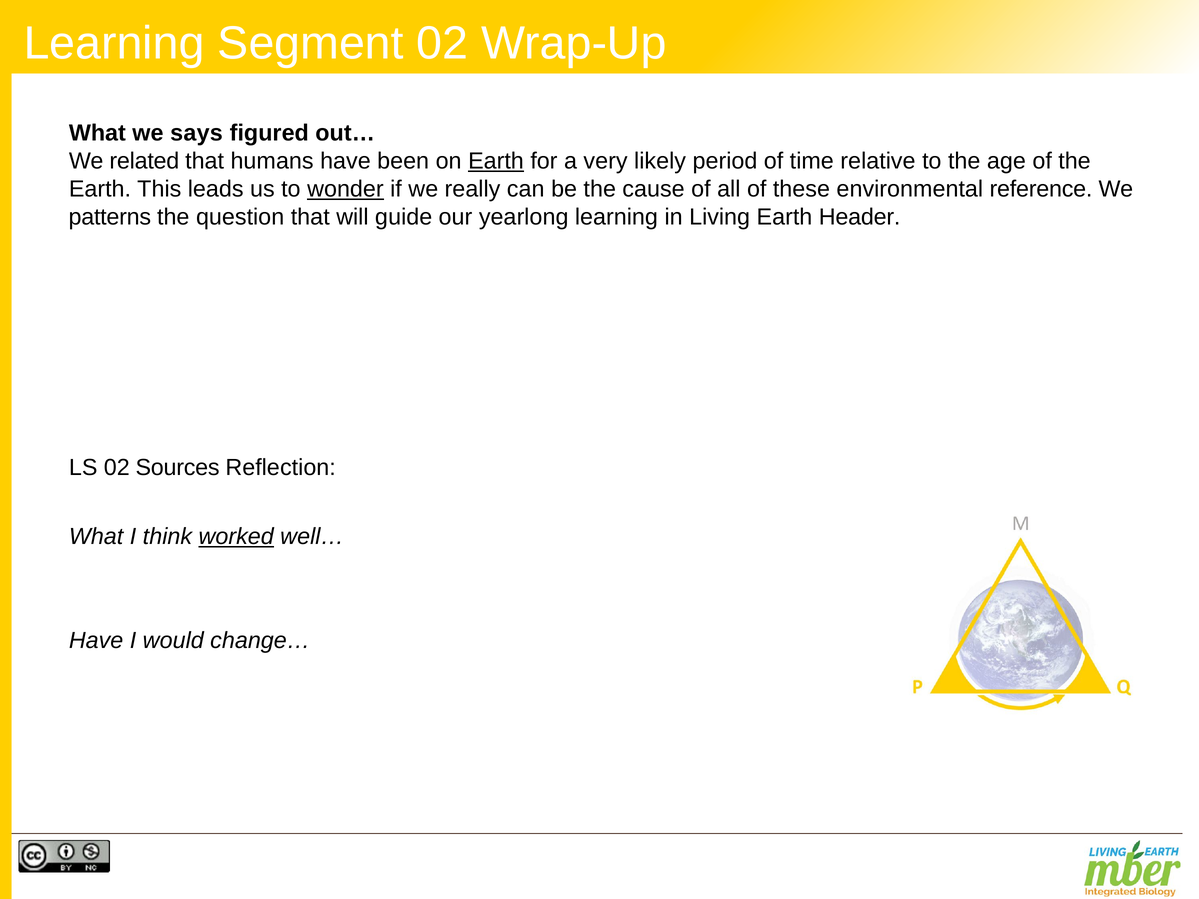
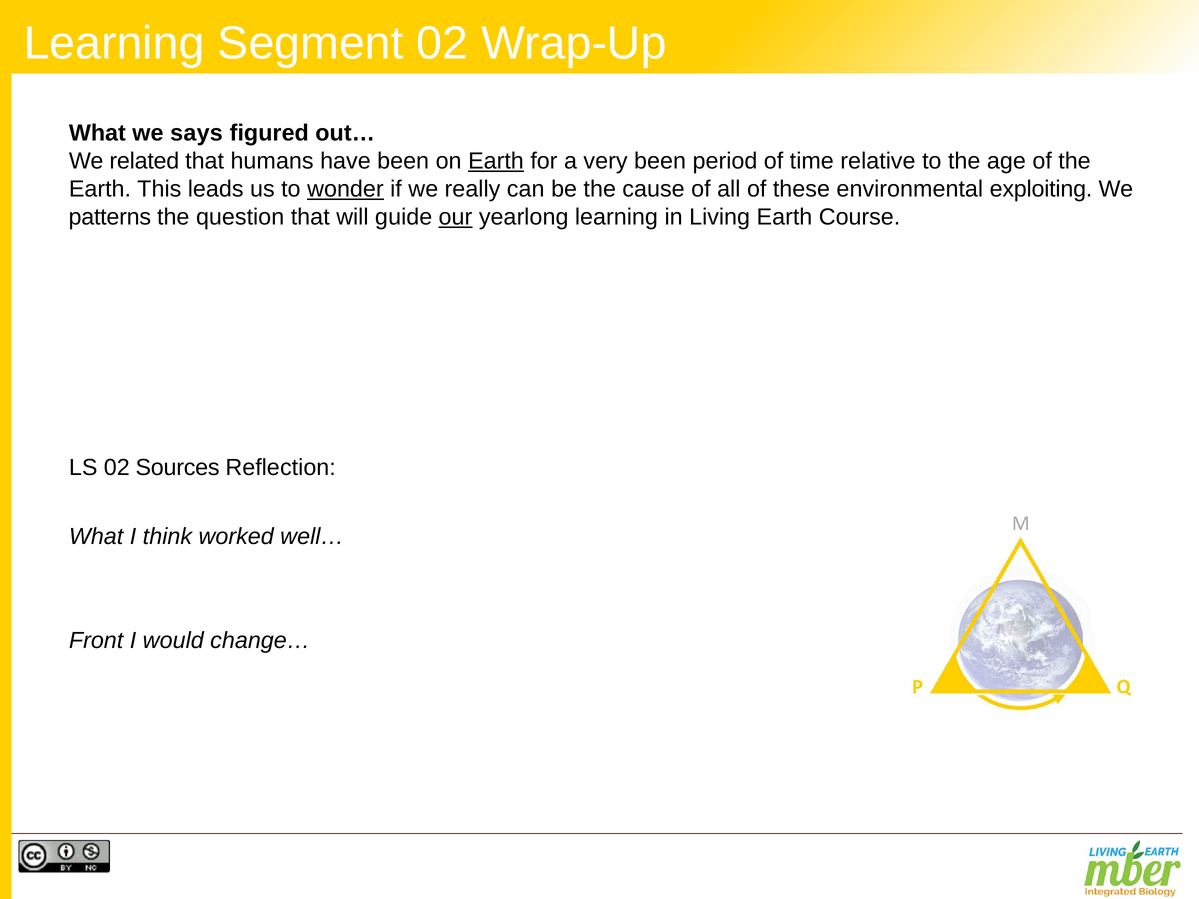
very likely: likely -> been (660, 161)
reference: reference -> exploiting (1041, 189)
our underline: none -> present (455, 217)
Header: Header -> Course (860, 217)
worked underline: present -> none (236, 537)
Have: Have -> Front (96, 641)
